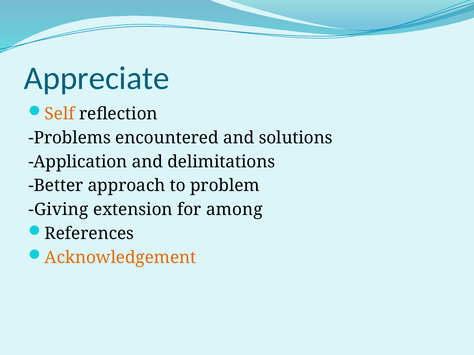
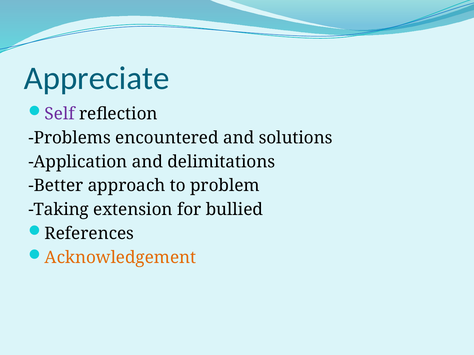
Self colour: orange -> purple (60, 114)
Giving: Giving -> Taking (59, 210)
among: among -> bullied (234, 210)
